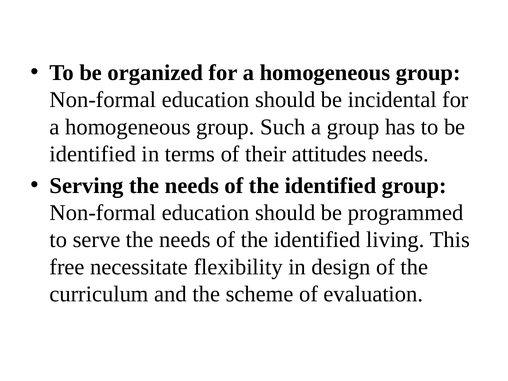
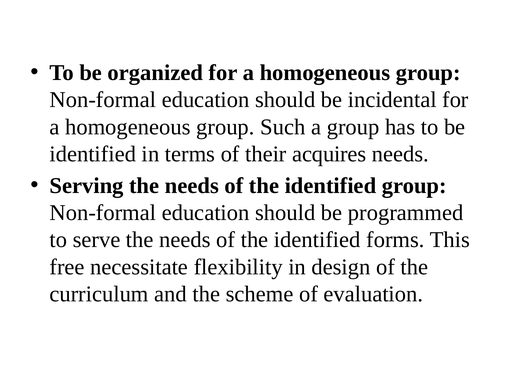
attitudes: attitudes -> acquires (329, 154)
living: living -> forms (395, 240)
